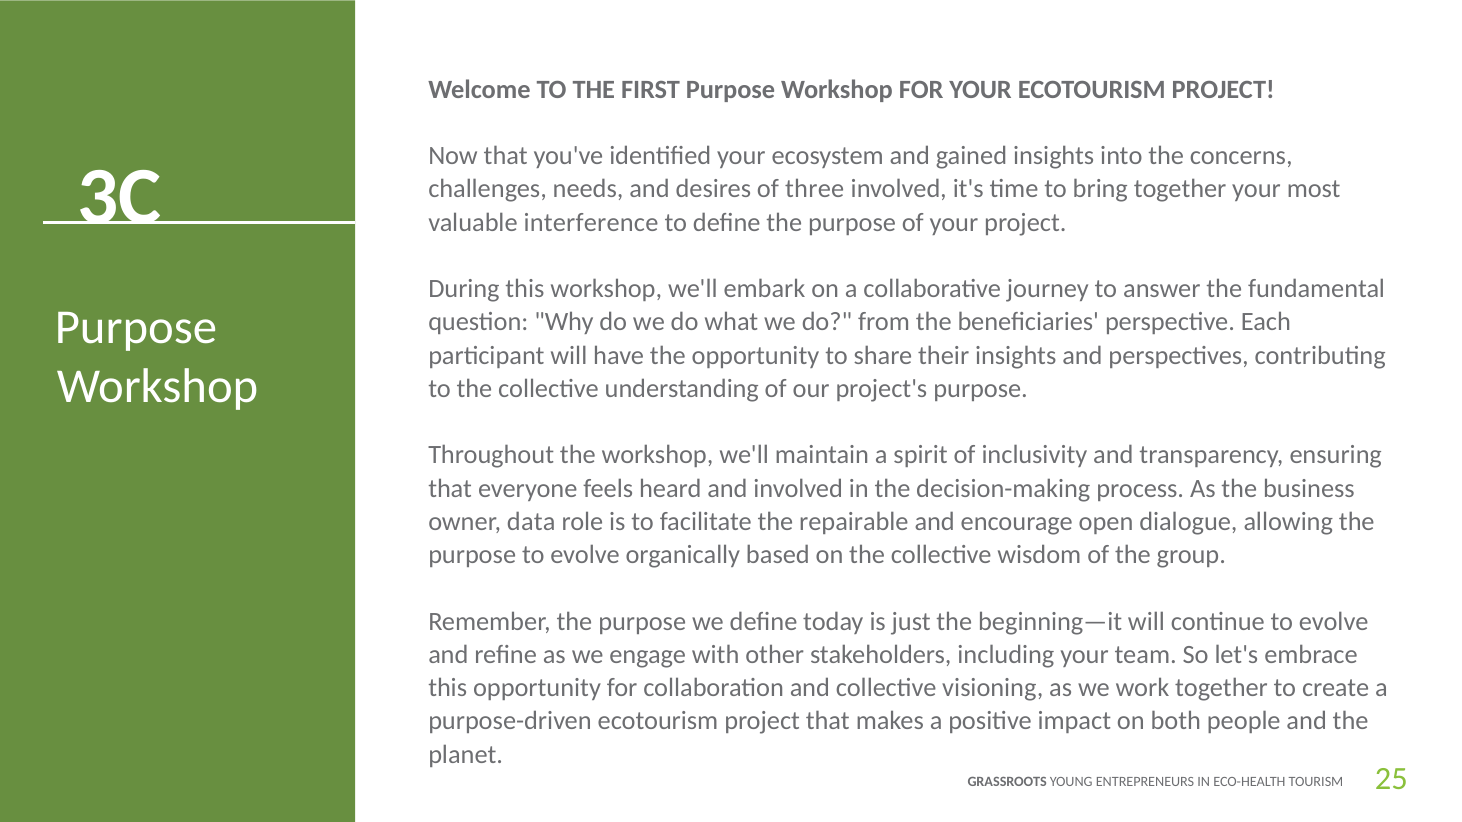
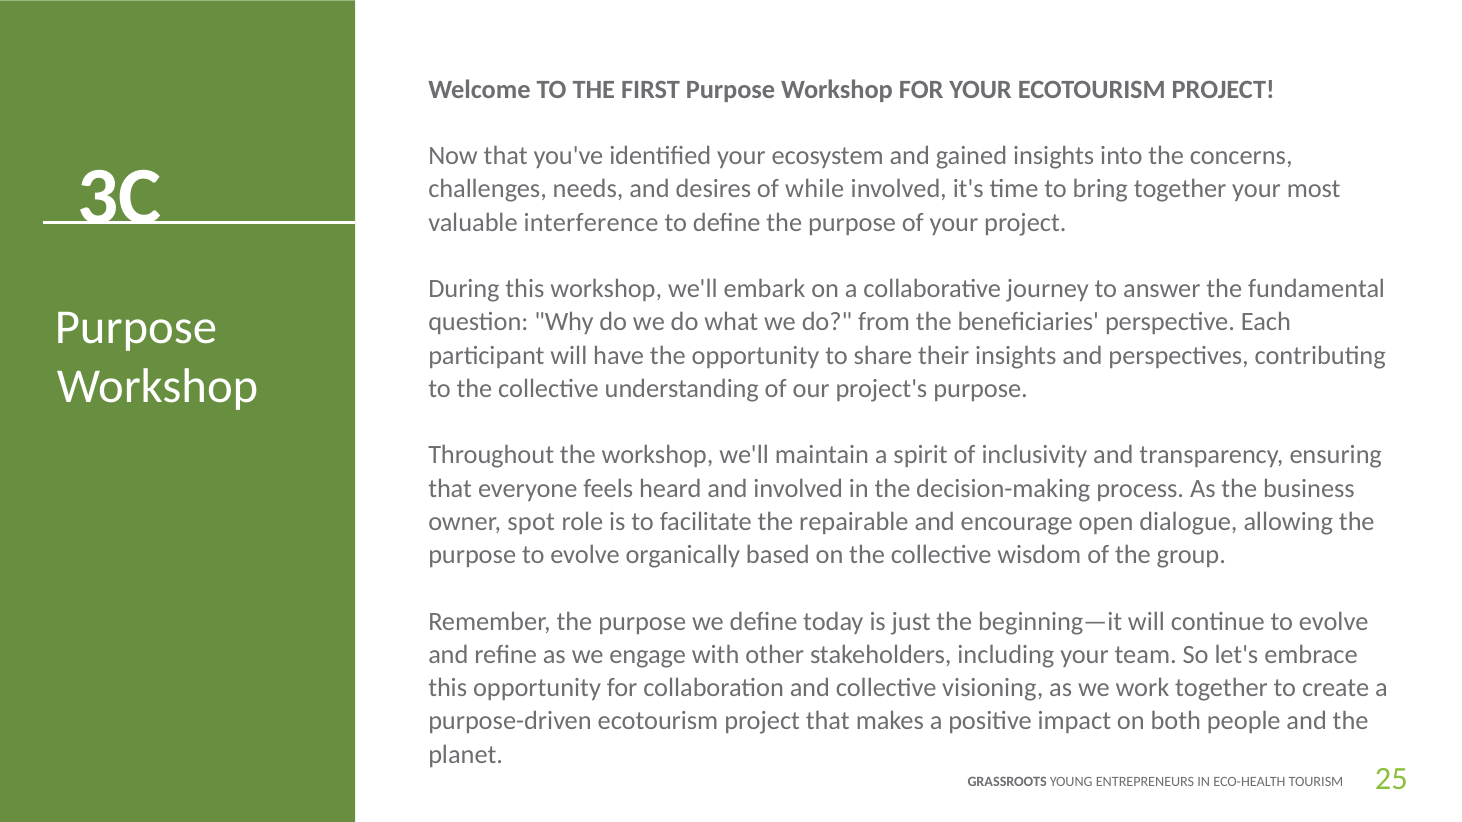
three: three -> while (815, 189)
data: data -> spot (531, 522)
